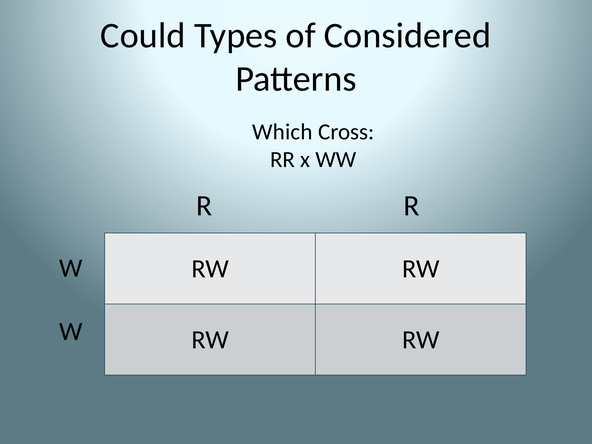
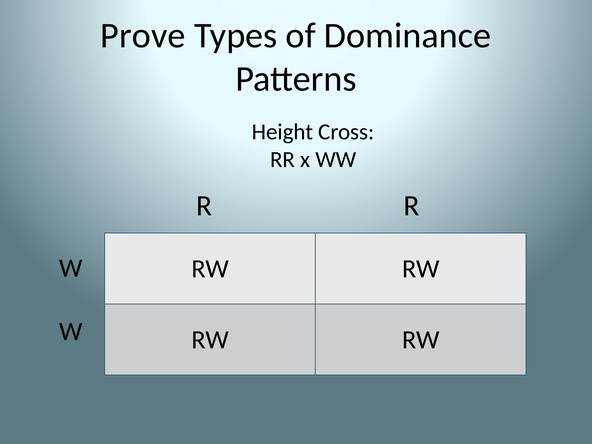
Could: Could -> Prove (143, 36)
Considered: Considered -> Dominance (407, 36)
Which: Which -> Height (283, 132)
